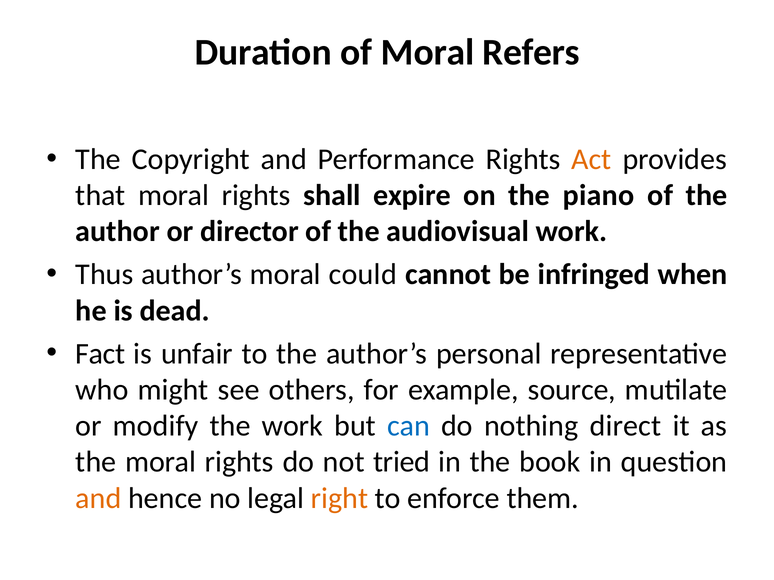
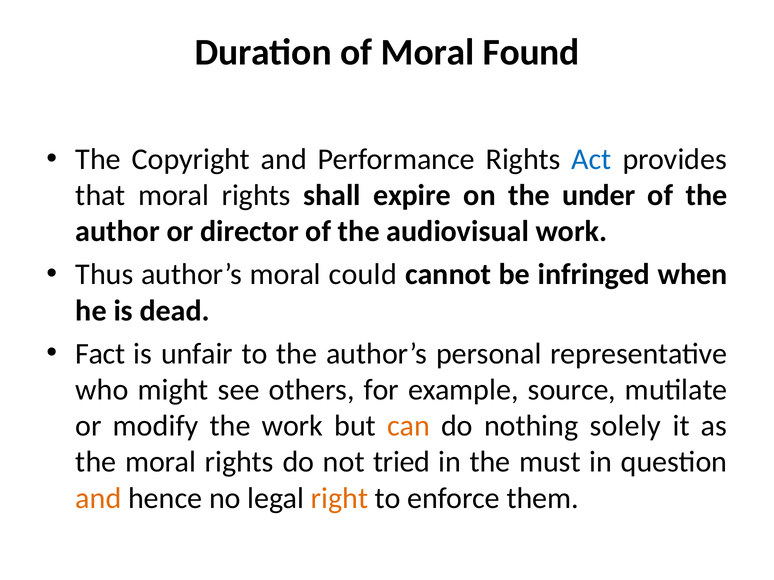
Refers: Refers -> Found (531, 52)
Act colour: orange -> blue (592, 159)
piano: piano -> under (599, 196)
can colour: blue -> orange (408, 426)
direct: direct -> solely (625, 426)
book: book -> must (550, 462)
